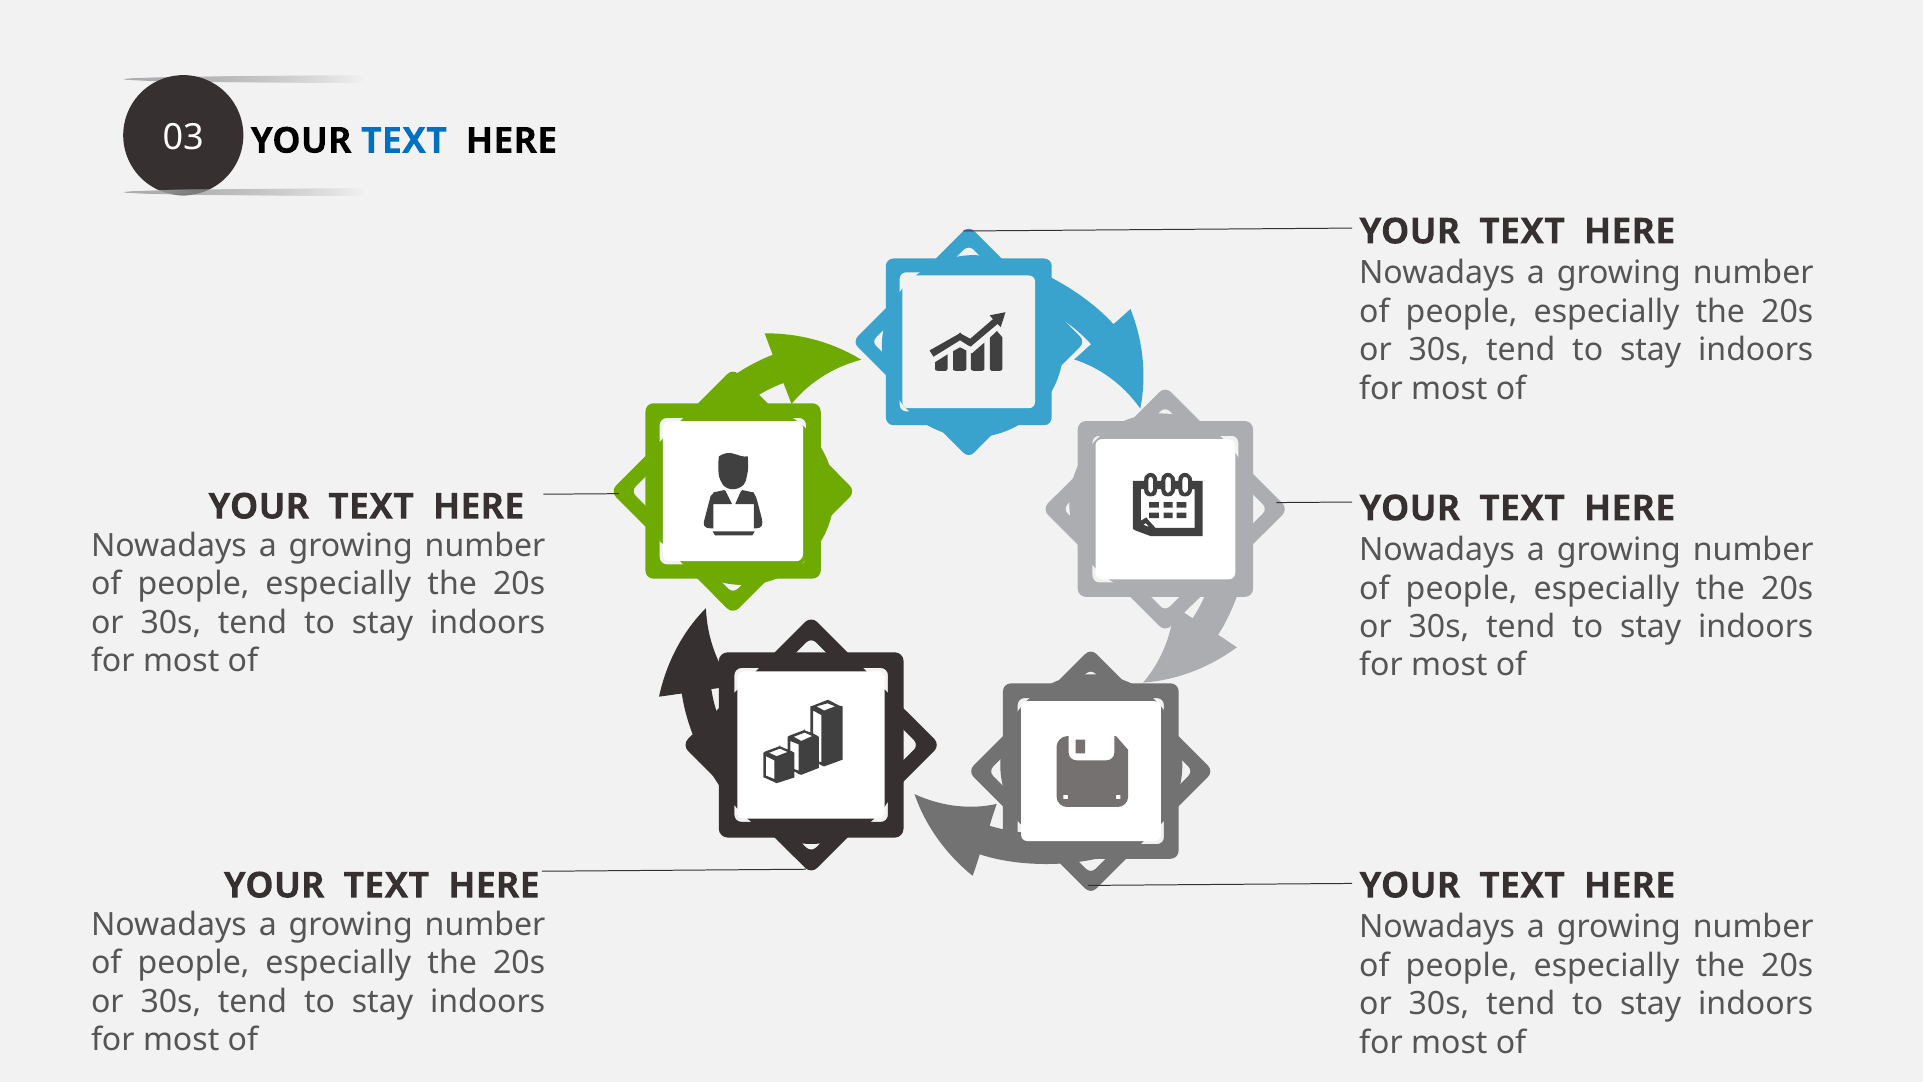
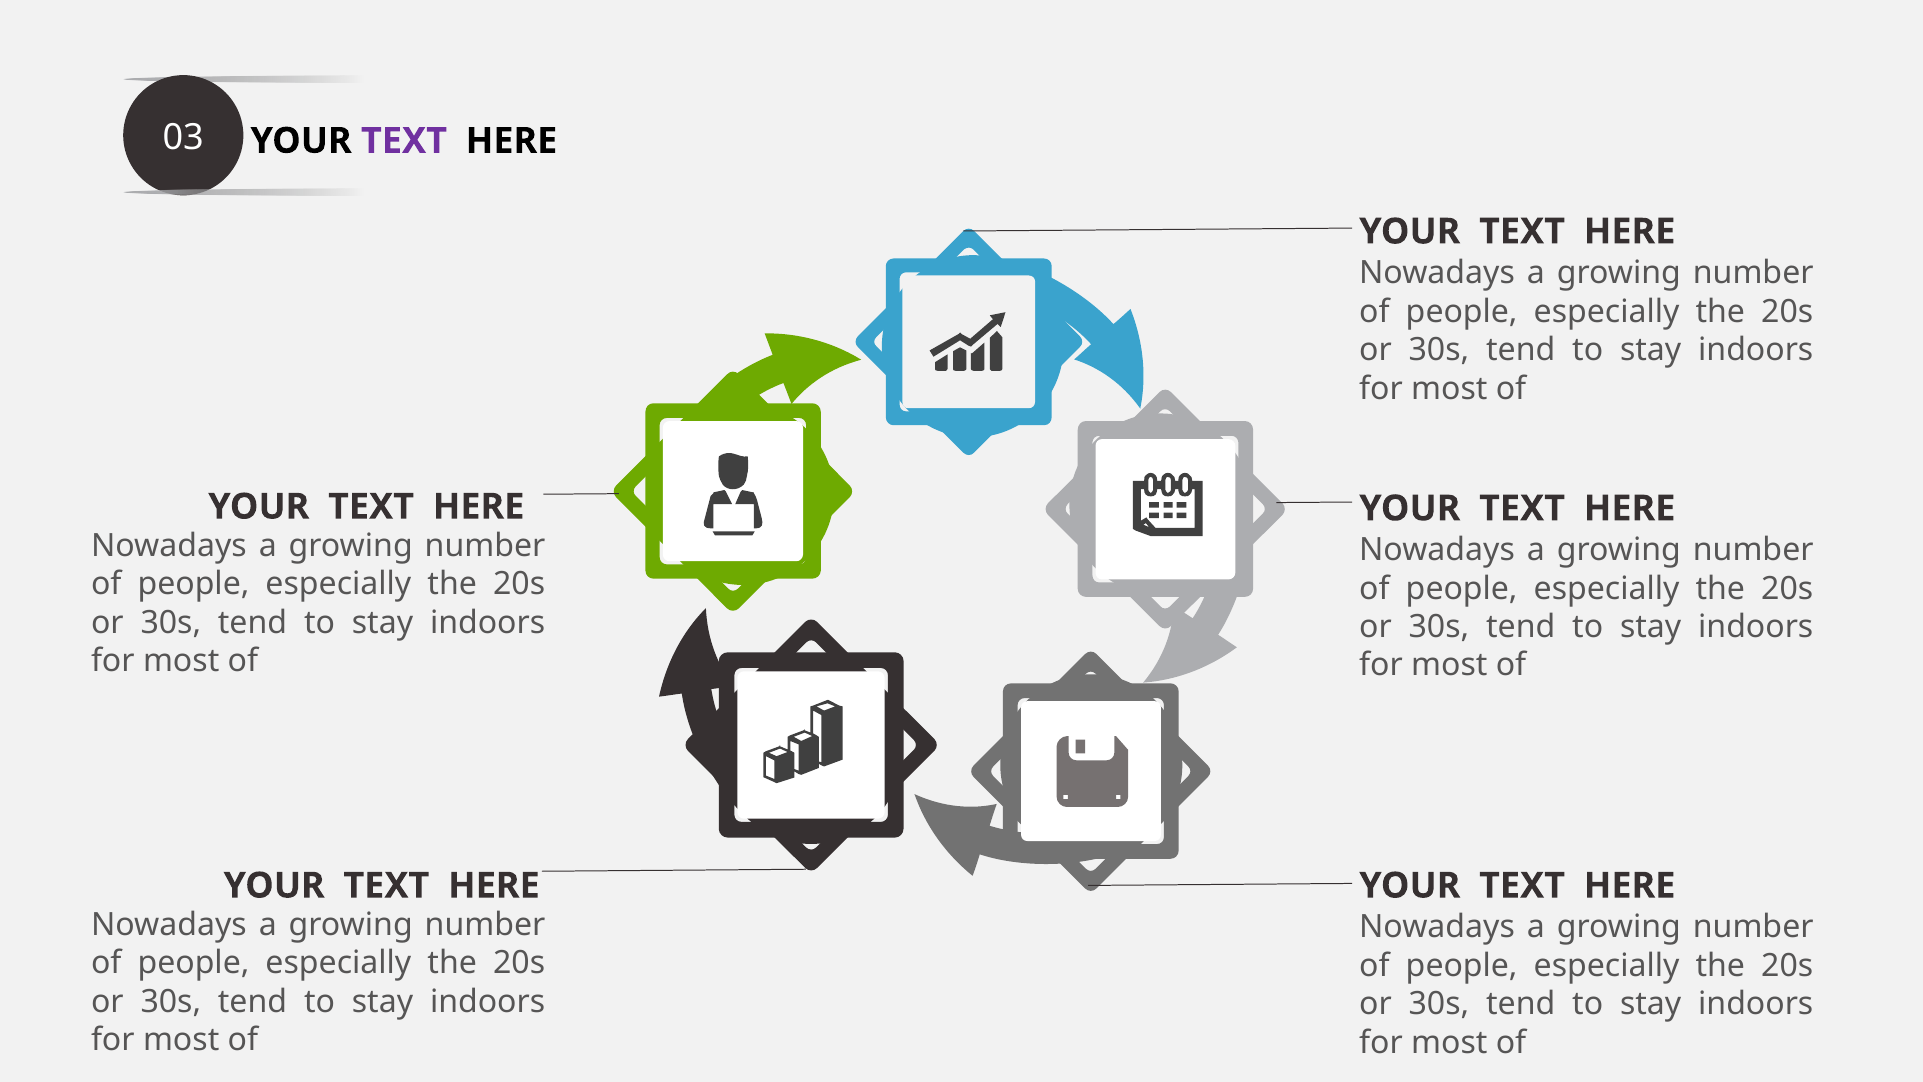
TEXT colour: blue -> purple (404, 141)
